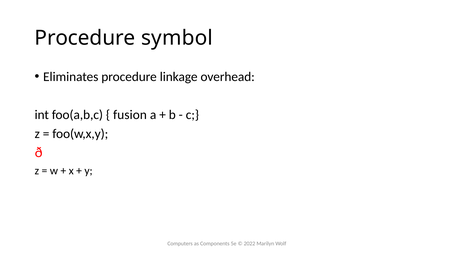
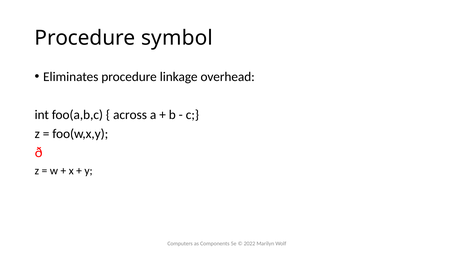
fusion: fusion -> across (130, 115)
